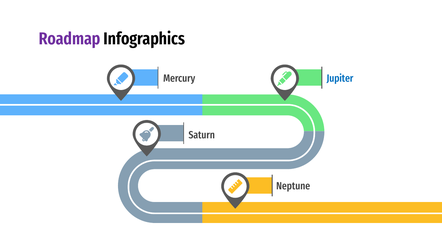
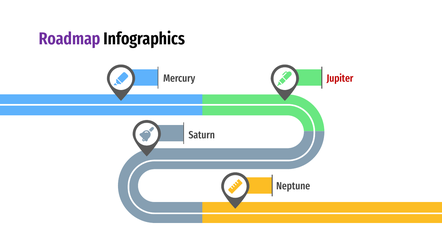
Jupiter colour: blue -> red (340, 78)
